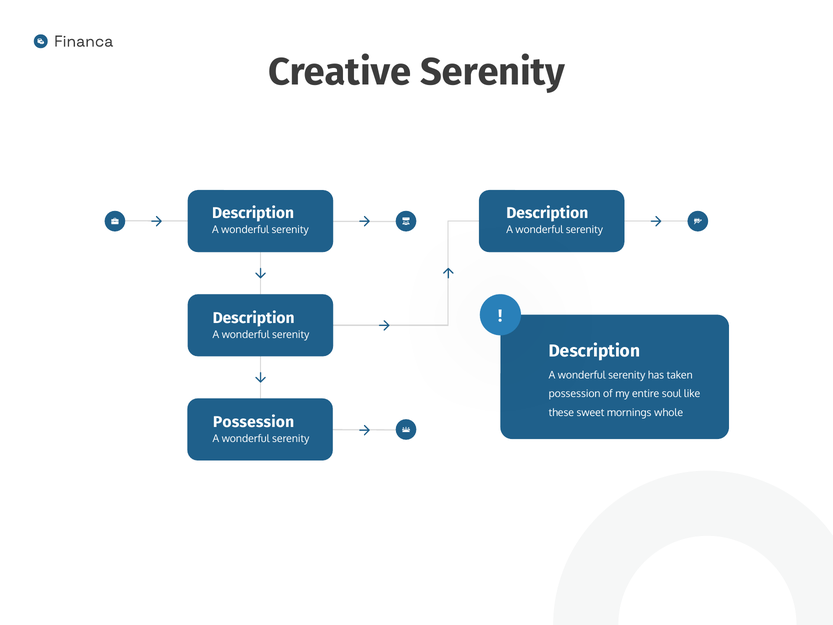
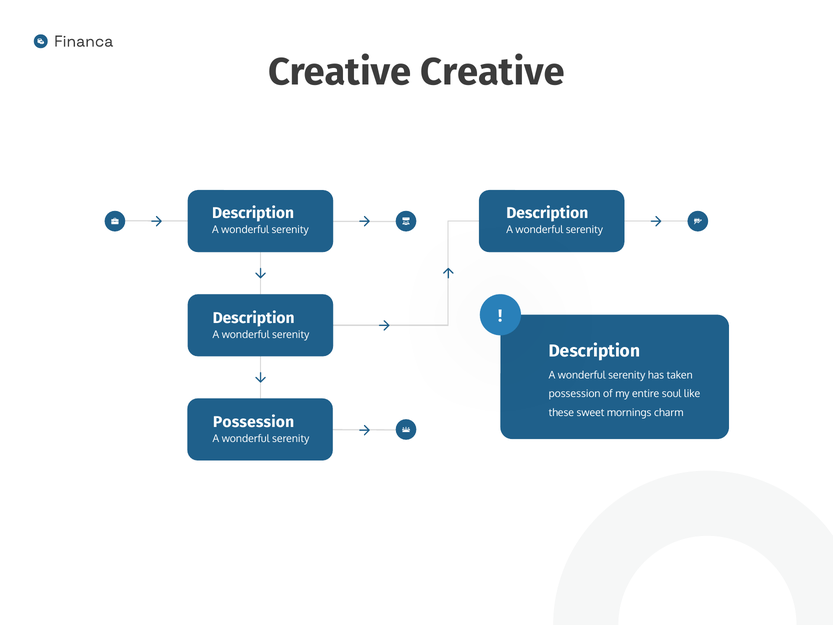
Creative Serenity: Serenity -> Creative (493, 72)
whole: whole -> charm (669, 413)
